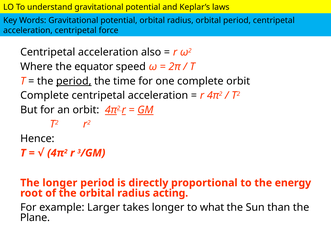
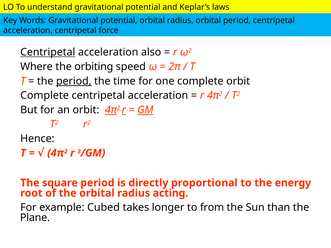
Centripetal underline: none -> present (48, 52)
equator: equator -> orbiting (94, 67)
The longer: longer -> square (60, 183)
Larger: Larger -> Cubed (104, 208)
what: what -> from (212, 208)
